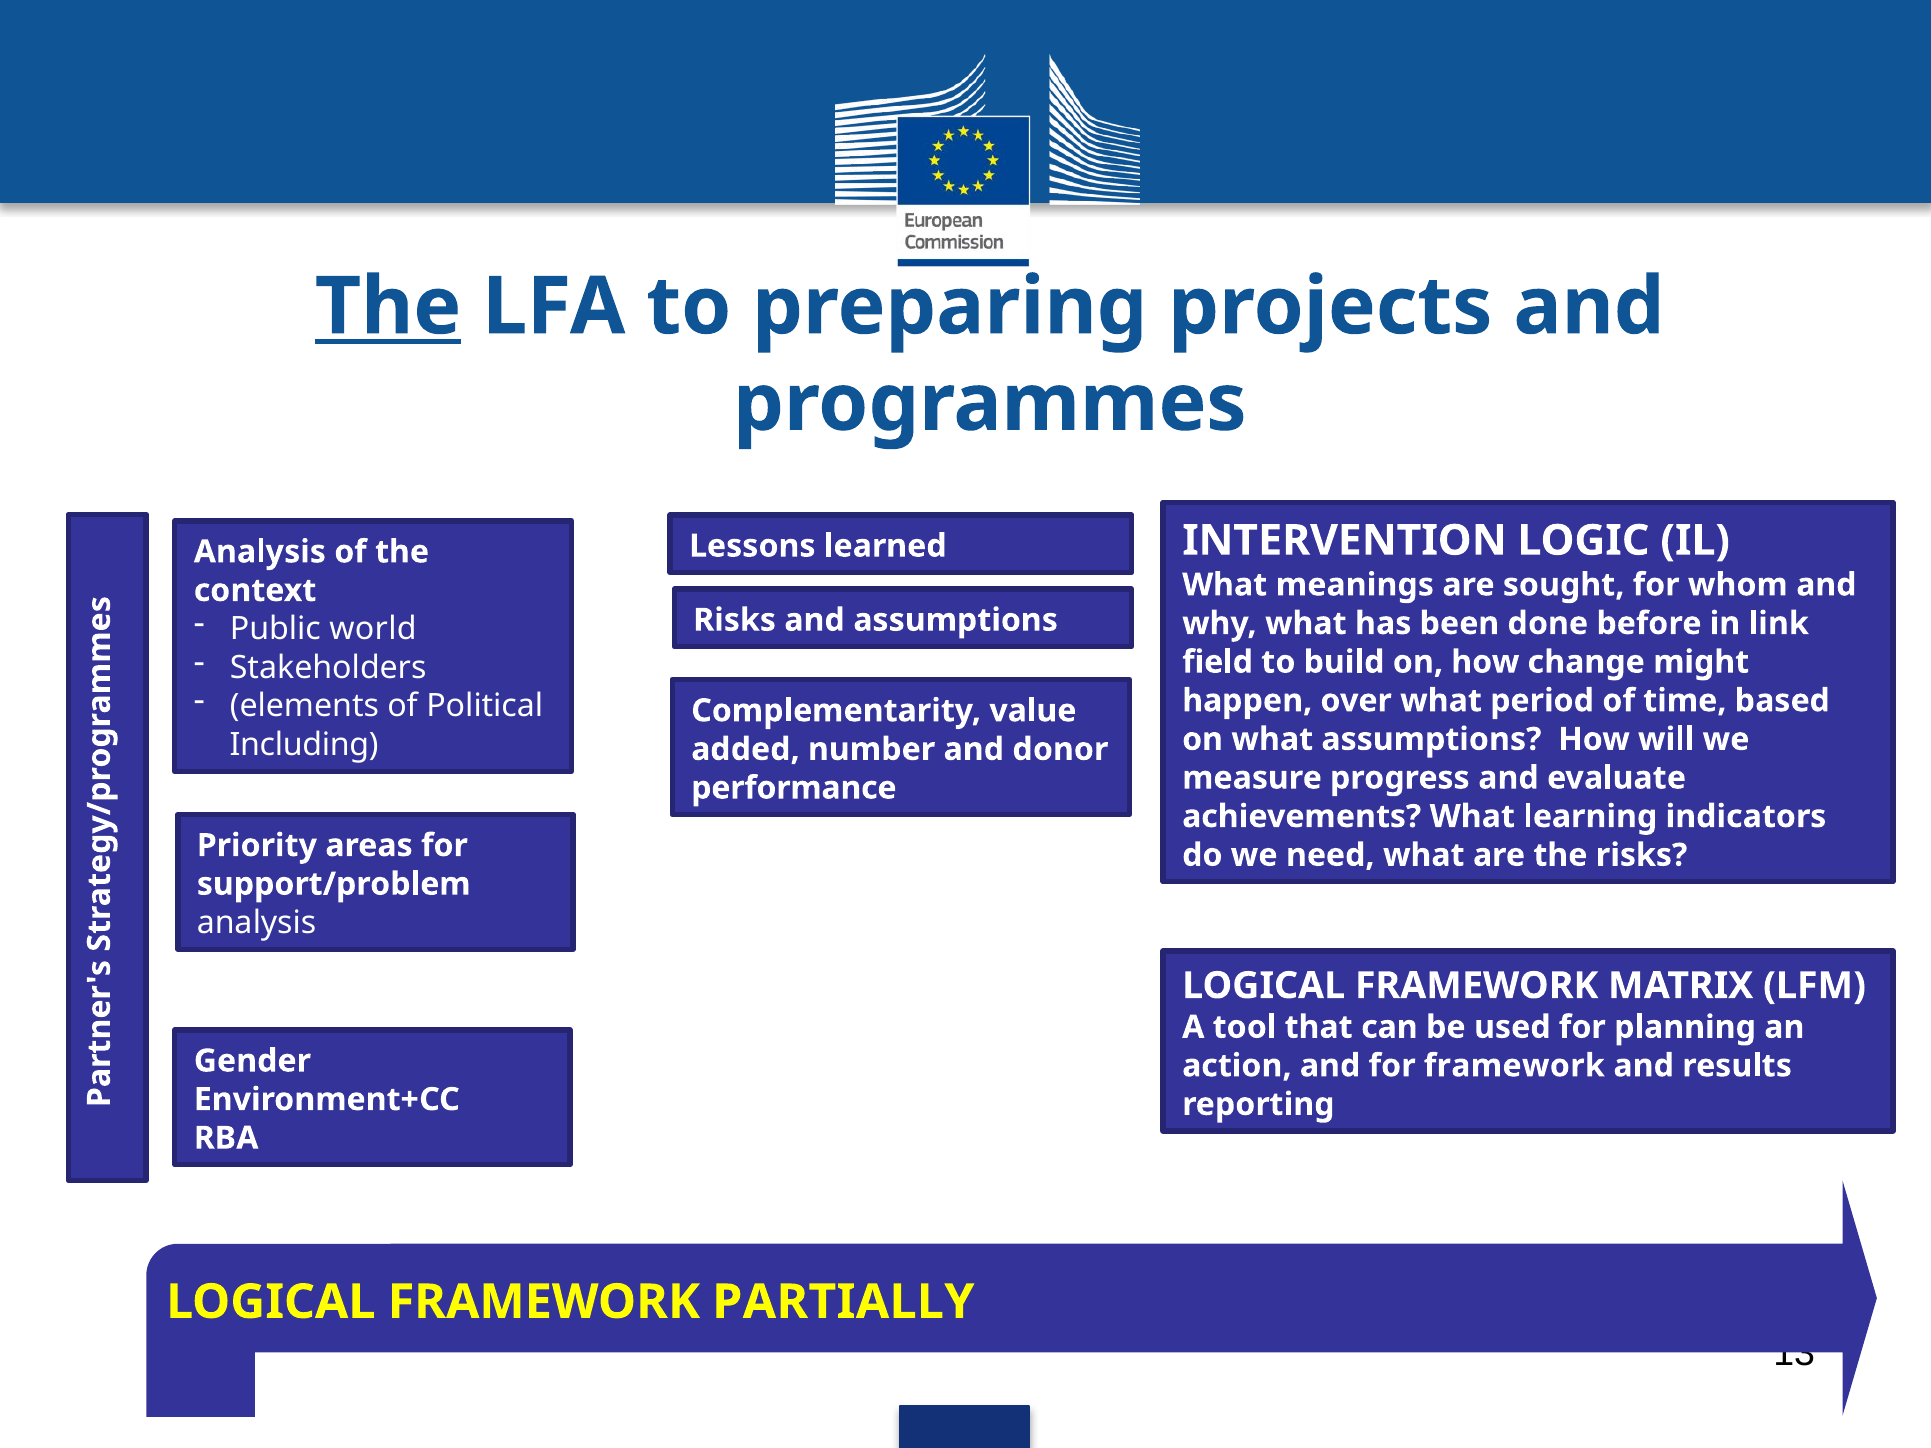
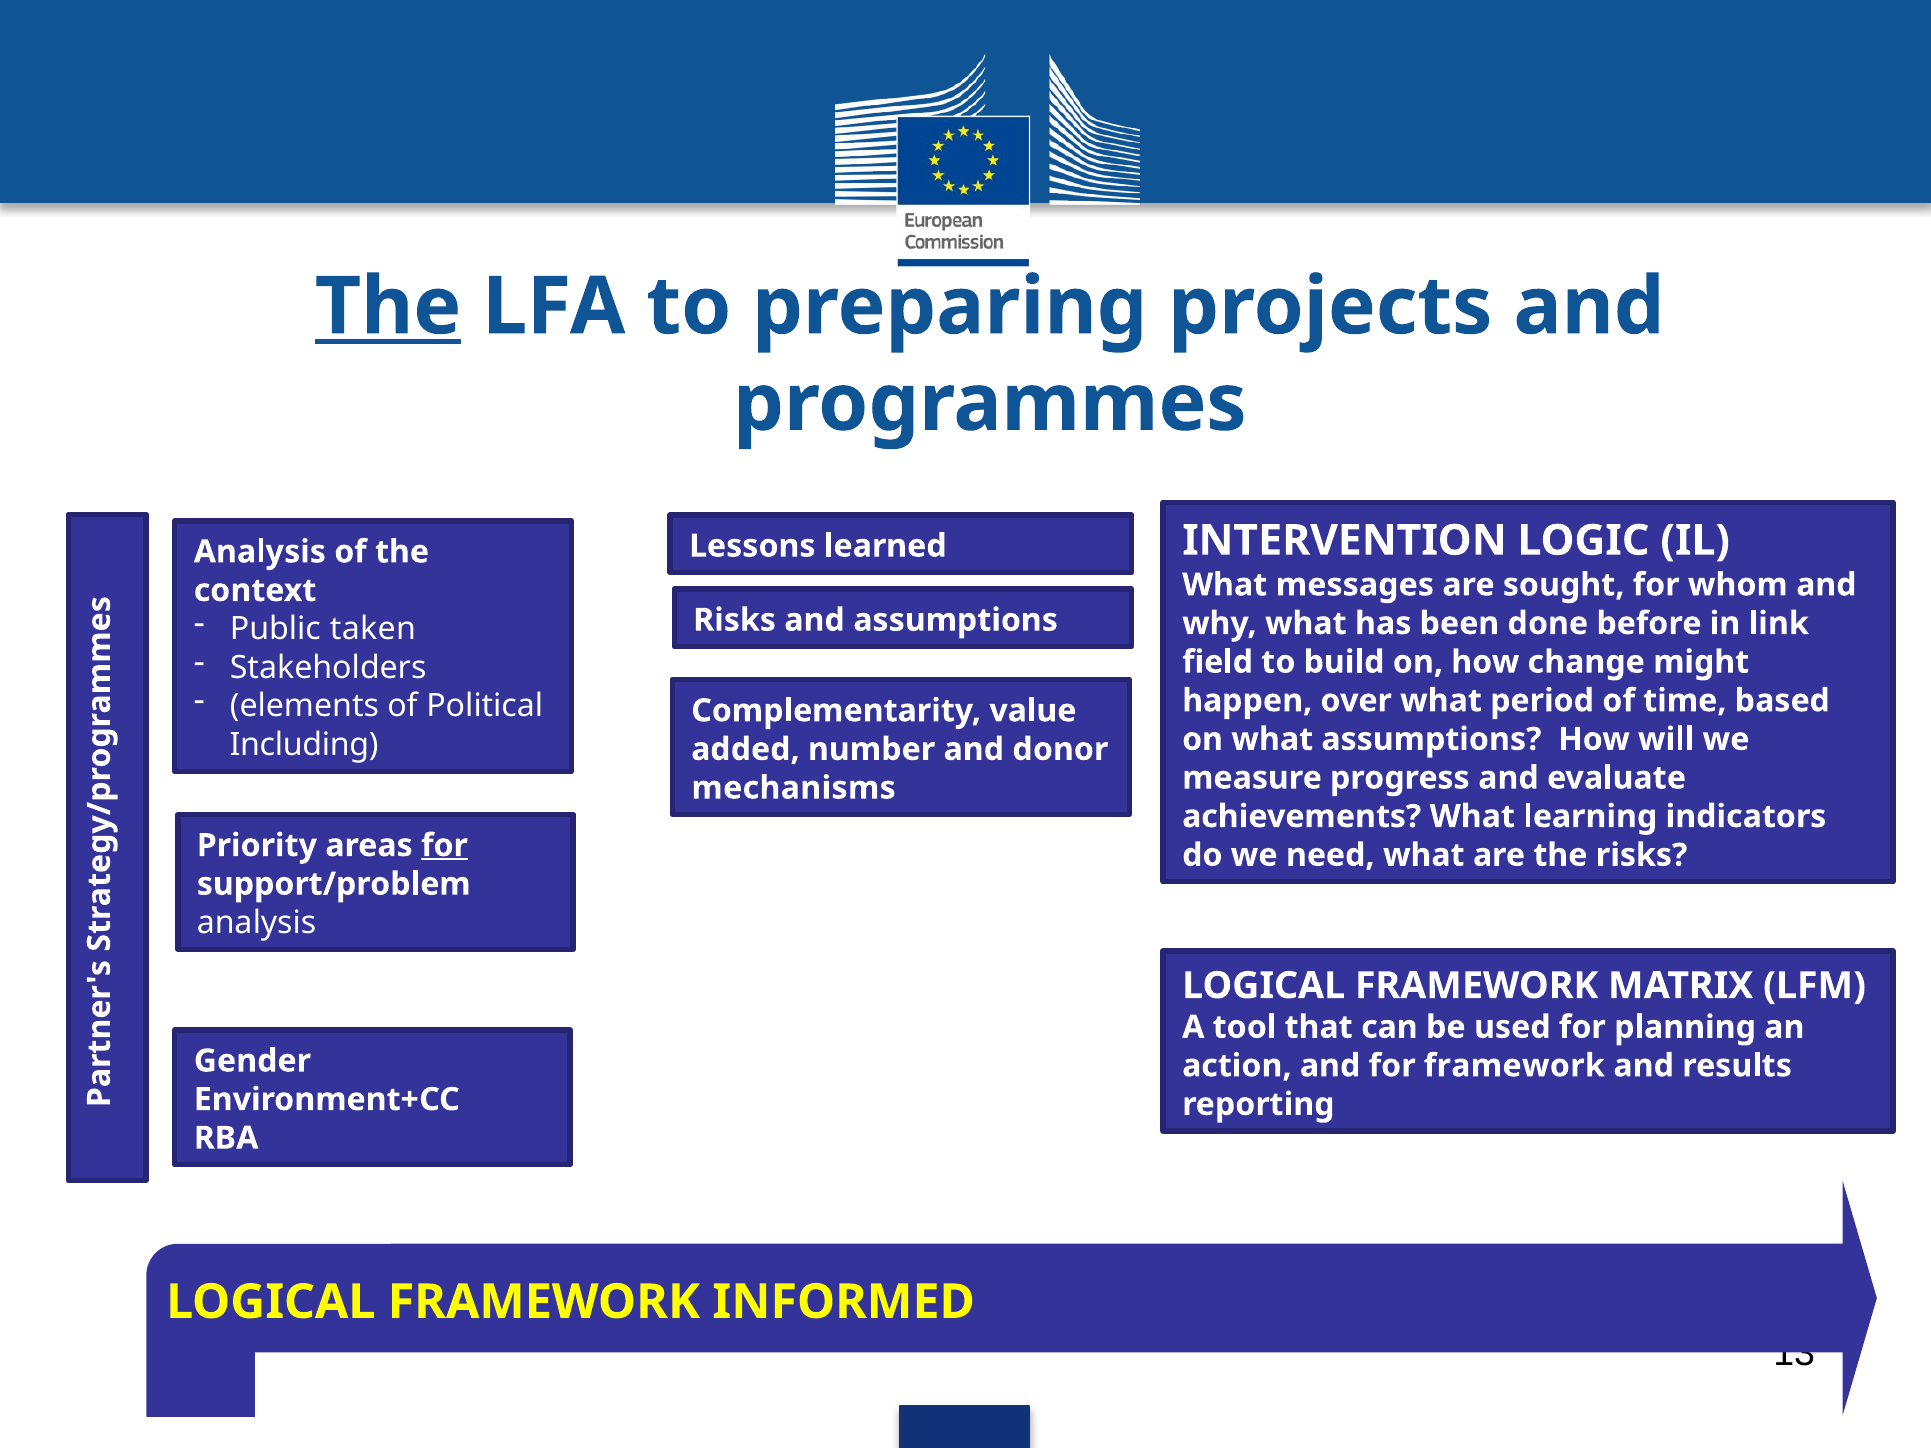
meanings: meanings -> messages (1355, 585)
world: world -> taken (373, 629)
performance: performance -> mechanisms (794, 788)
for underline: none -> present (444, 846)
PARTIALLY: PARTIALLY -> INFORMED (844, 1302)
